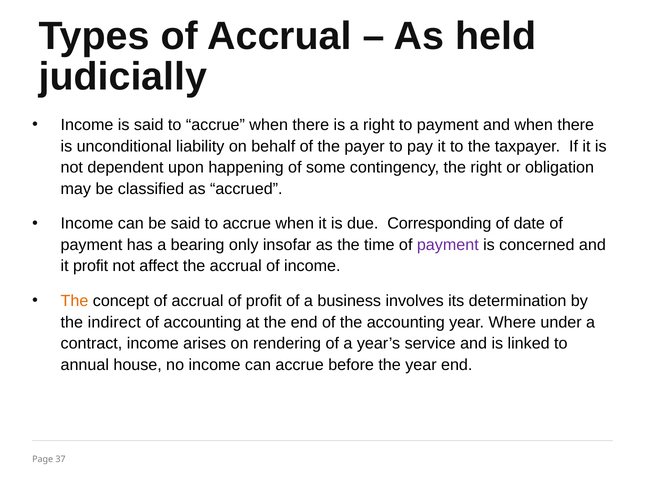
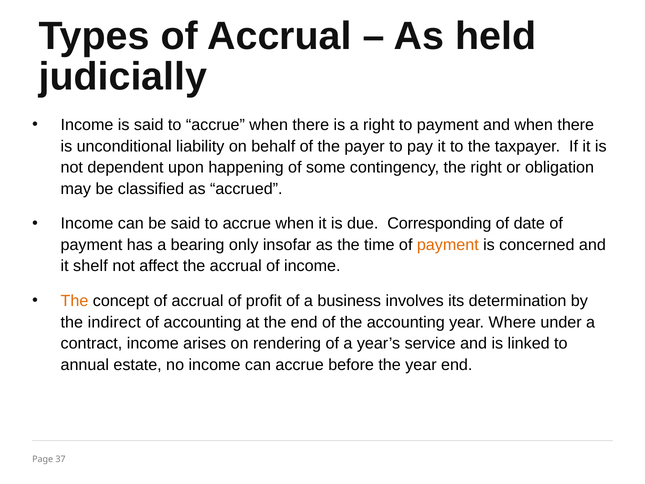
payment colour: purple -> orange (448, 245)
it profit: profit -> shelf (90, 266)
house: house -> estate (138, 365)
